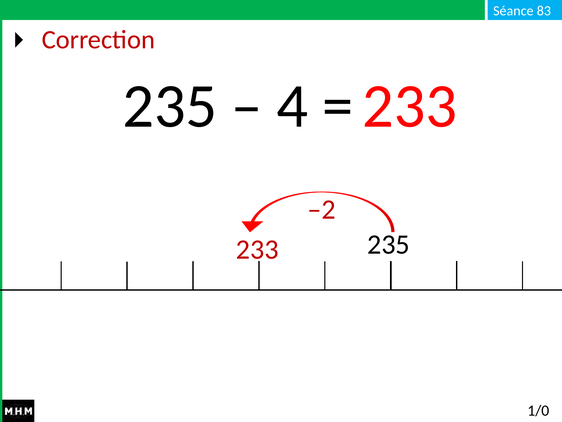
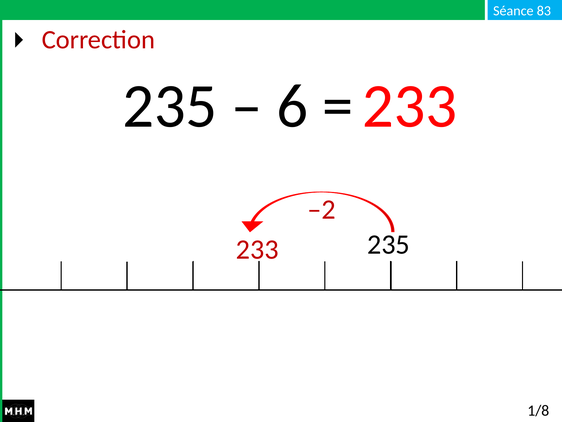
4: 4 -> 6 (292, 106)
1/0: 1/0 -> 1/8 (538, 410)
